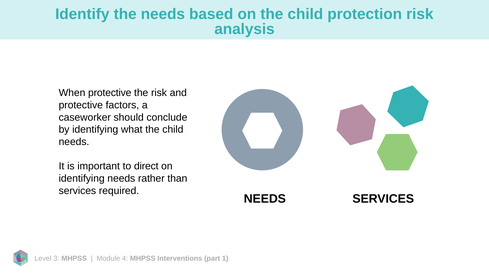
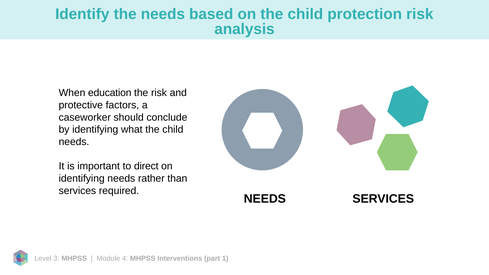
When protective: protective -> education (110, 93)
